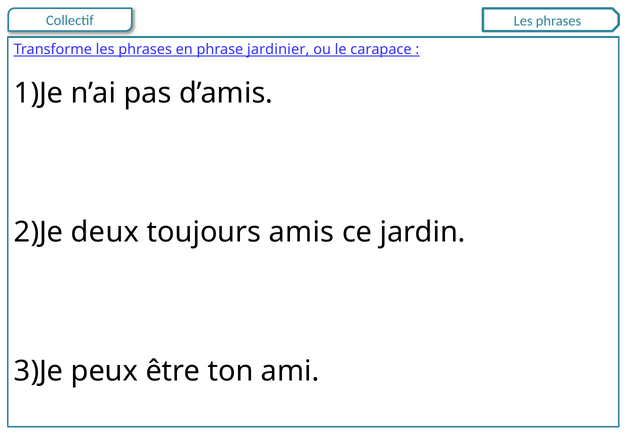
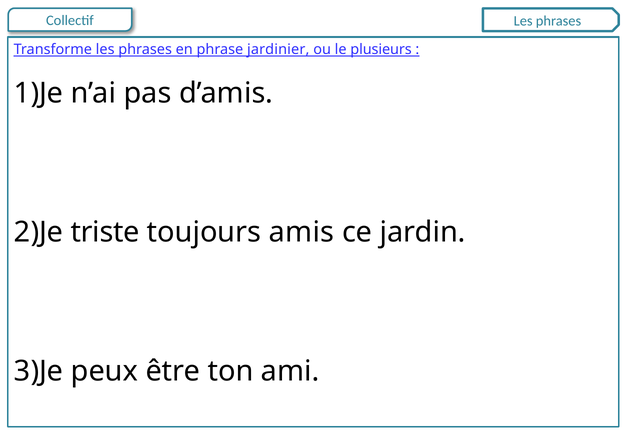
carapace: carapace -> plusieurs (381, 50)
deux: deux -> triste (105, 232)
